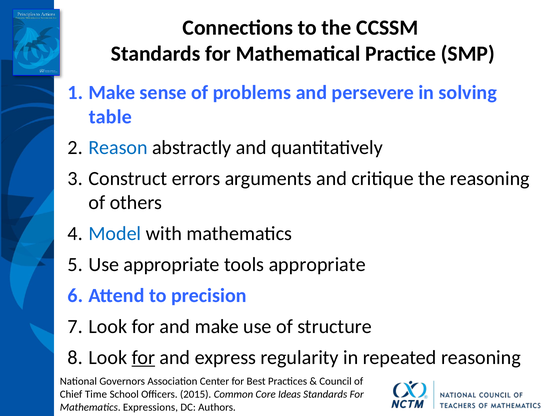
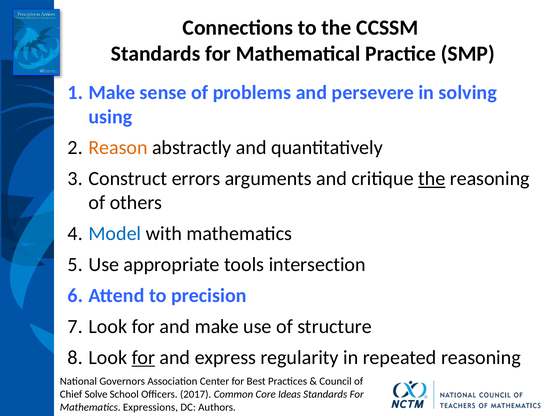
table: table -> using (110, 117)
Reason colour: blue -> orange (118, 148)
the underline: none -> present (432, 179)
tools appropriate: appropriate -> intersection (317, 265)
Time: Time -> Solve (96, 395)
2015: 2015 -> 2017 (196, 395)
